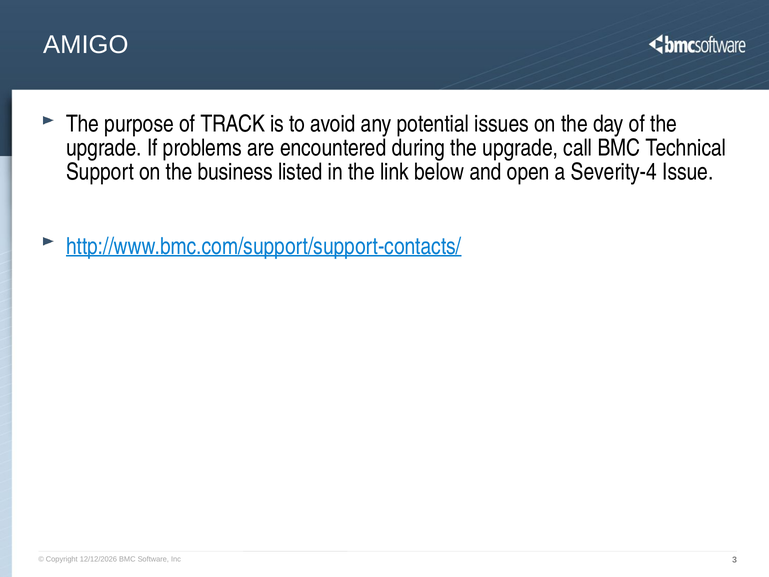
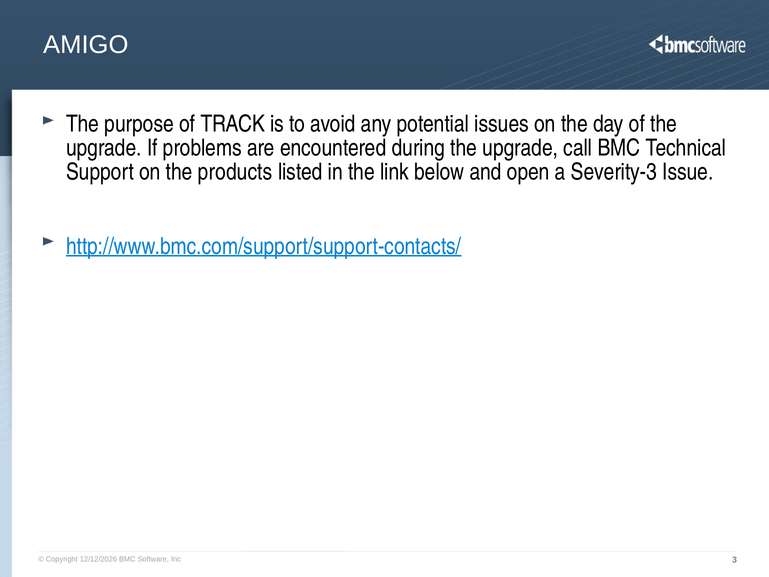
business: business -> products (235, 172)
Severity-4: Severity-4 -> Severity-3 (614, 172)
